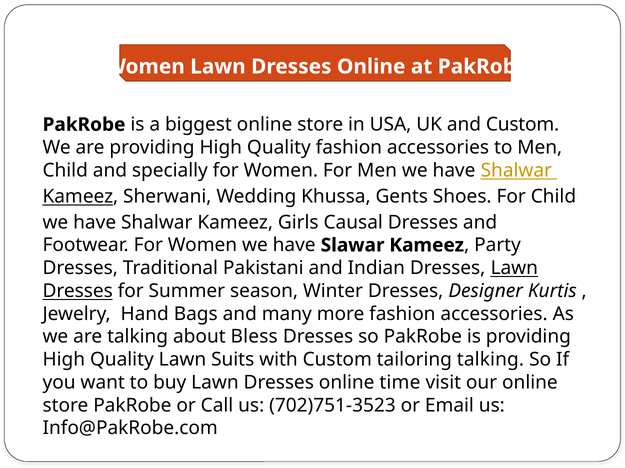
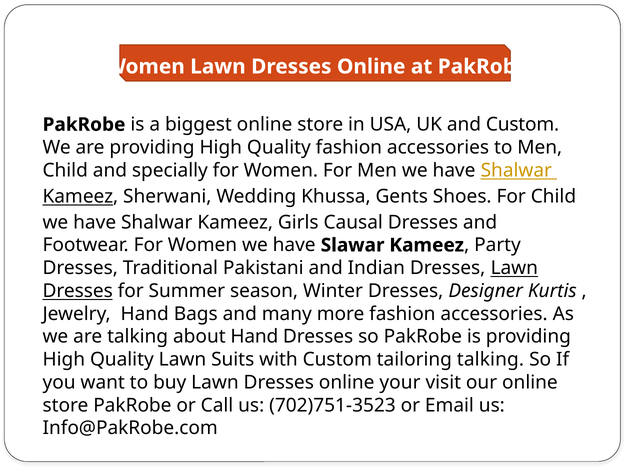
about Bless: Bless -> Hand (254, 337)
time: time -> your (400, 383)
